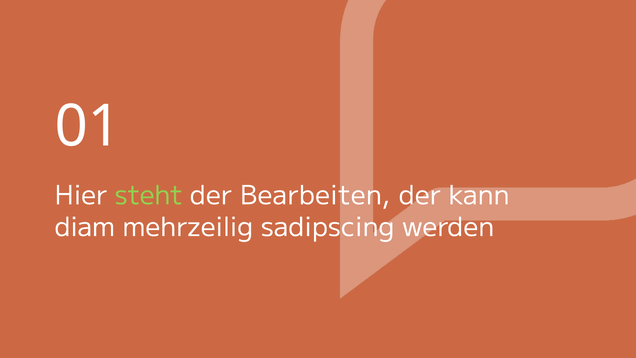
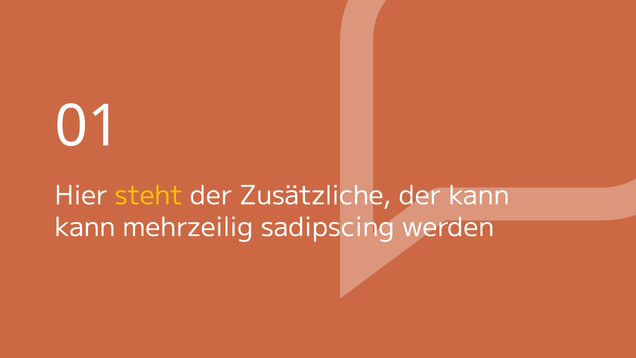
steht colour: light green -> yellow (149, 195)
Bearbeiten: Bearbeiten -> Zusätzliche (315, 195)
diam: diam -> kann (85, 227)
